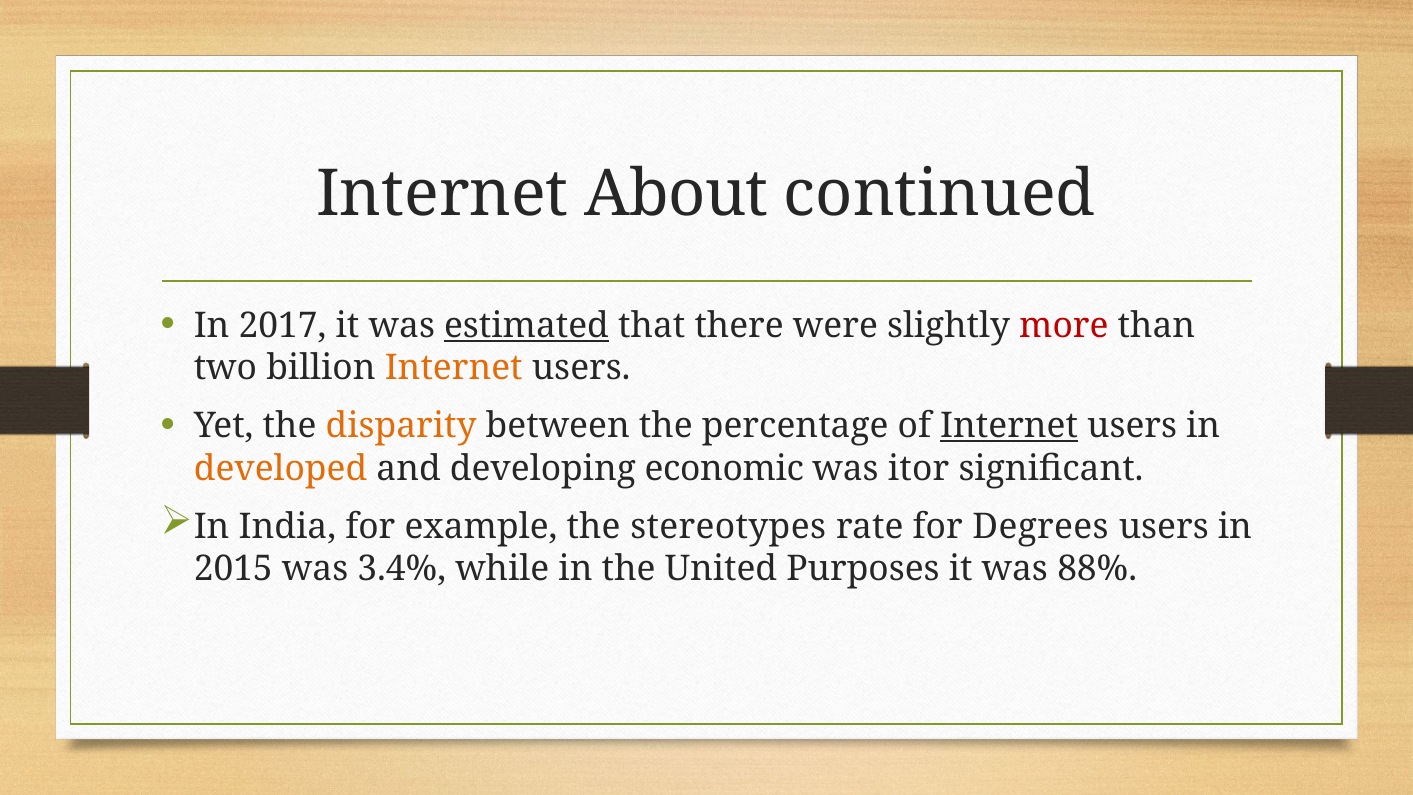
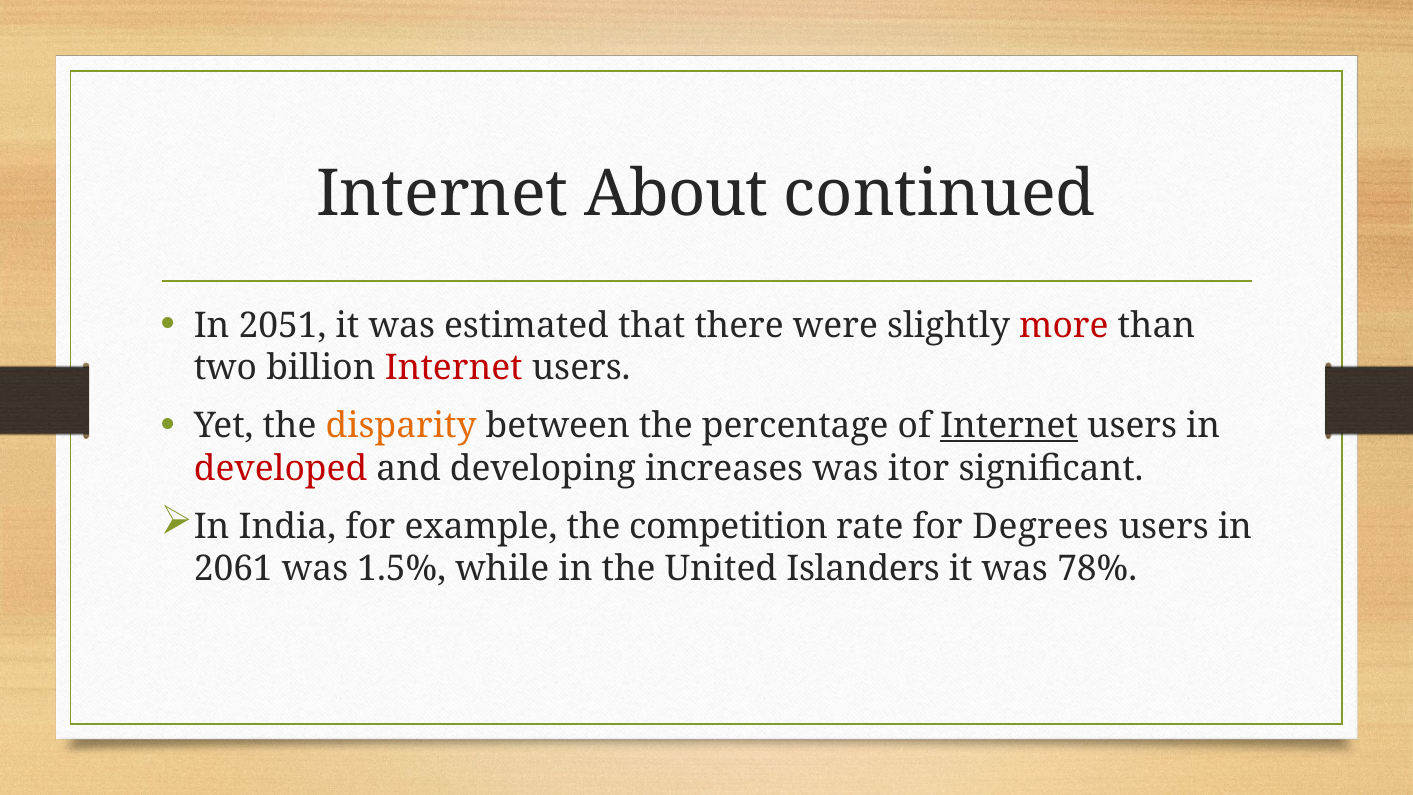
2017: 2017 -> 2051 (283, 325)
estimated underline: present -> none (527, 325)
Internet colour: orange -> red (454, 368)
developed colour: orange -> red (281, 468)
economic: economic -> increases (724, 468)
stereotypes: stereotypes -> competition (728, 527)
2015: 2015 -> 2061 (233, 569)
3.4%: 3.4% -> 1.5% (402, 569)
Purposes: Purposes -> Islanders (863, 569)
88%: 88% -> 78% (1097, 569)
